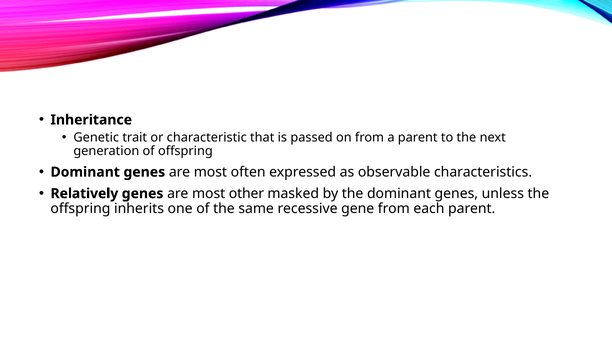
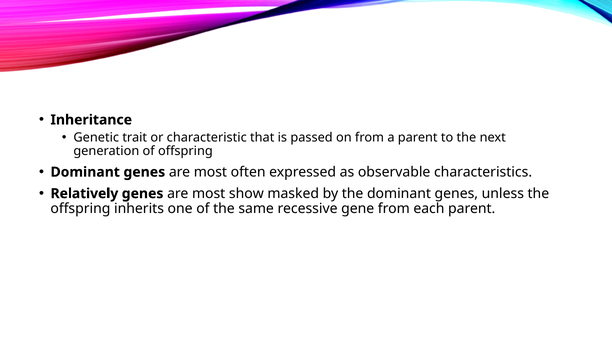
other: other -> show (246, 194)
